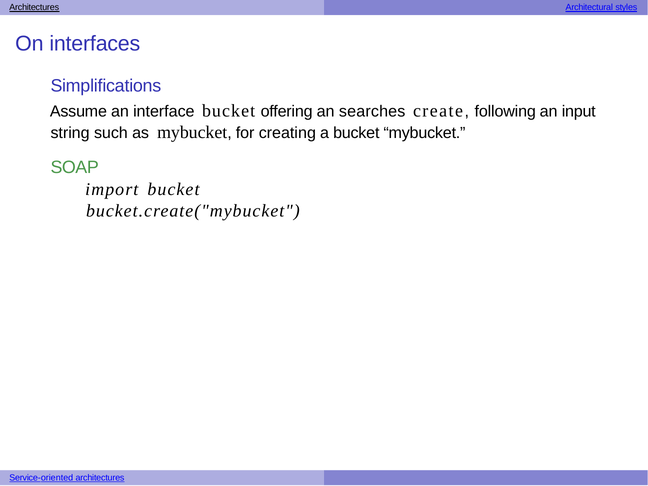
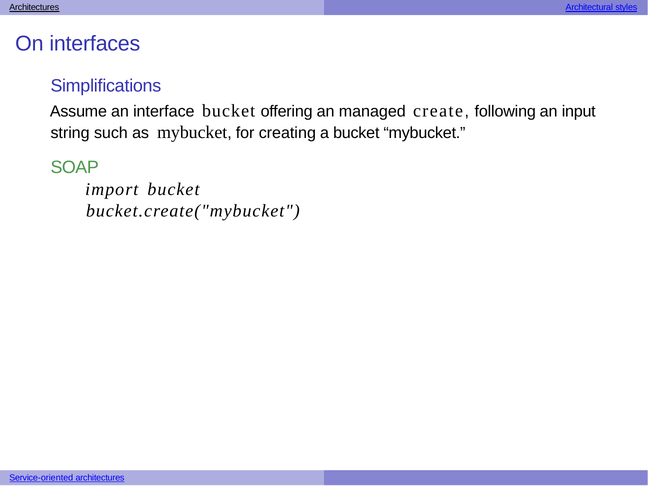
searches: searches -> managed (372, 112)
